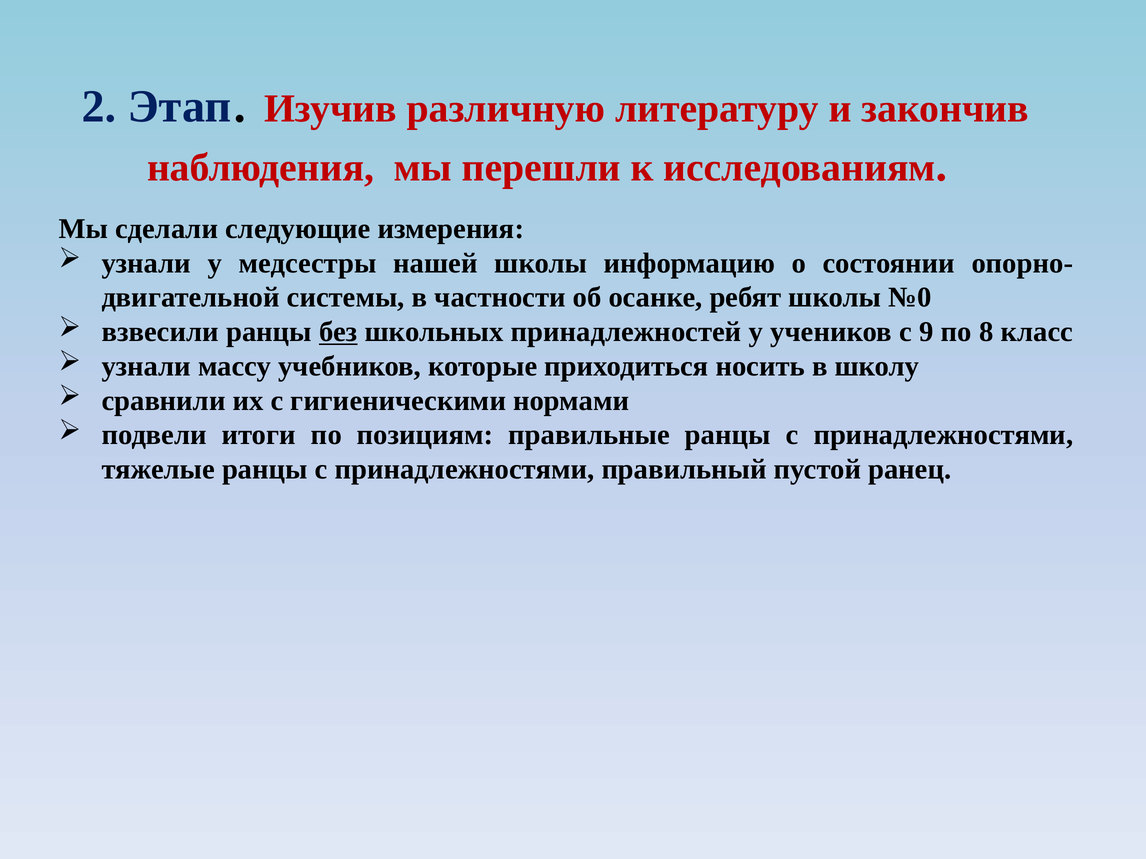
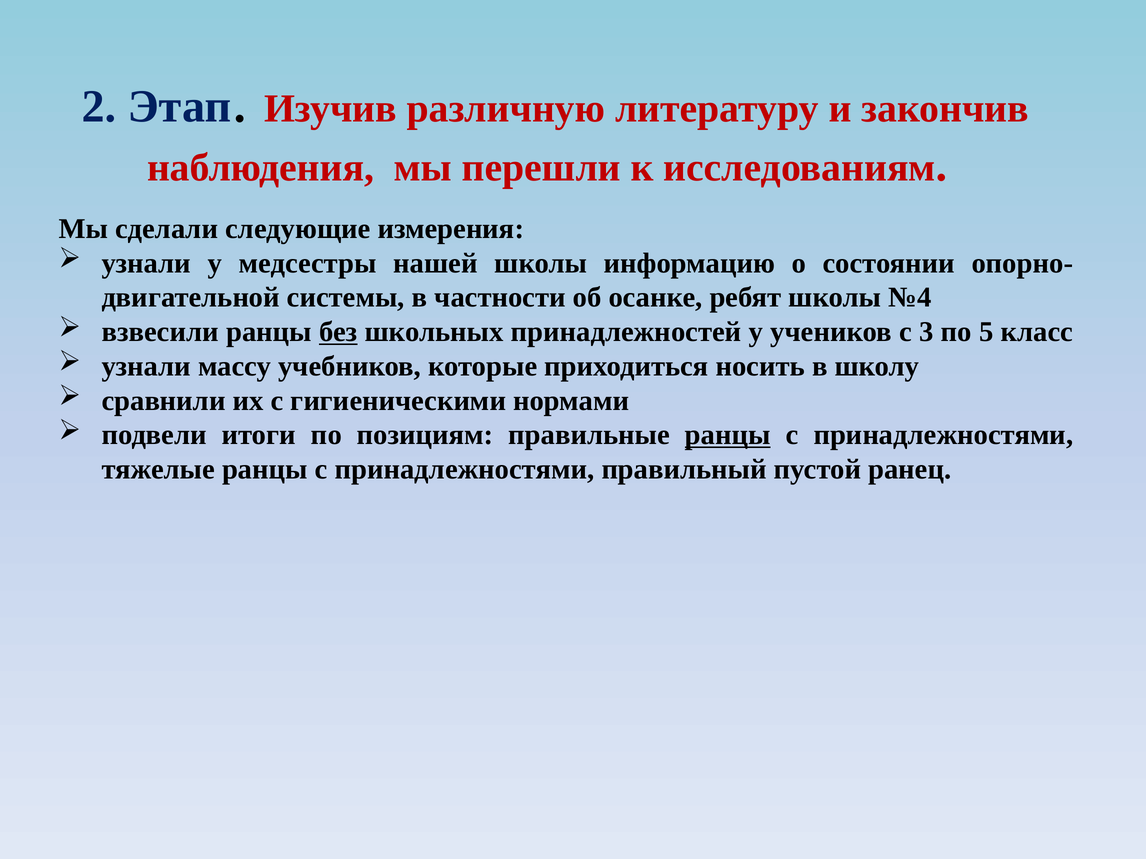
№0: №0 -> №4 (910, 298)
9: 9 -> 3 (926, 332)
8: 8 -> 5 (986, 332)
ранцы underline: none -> present (728, 435)
